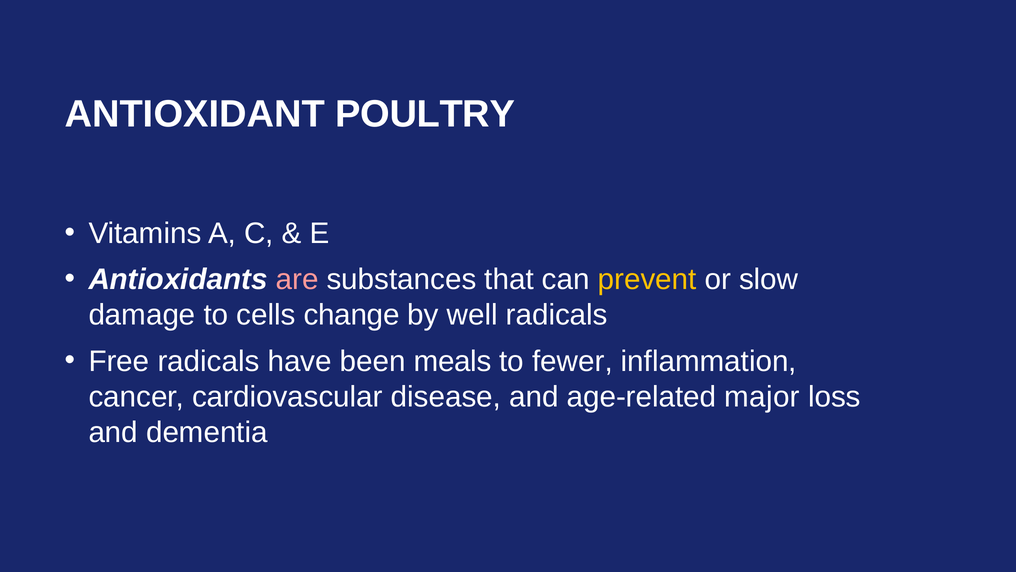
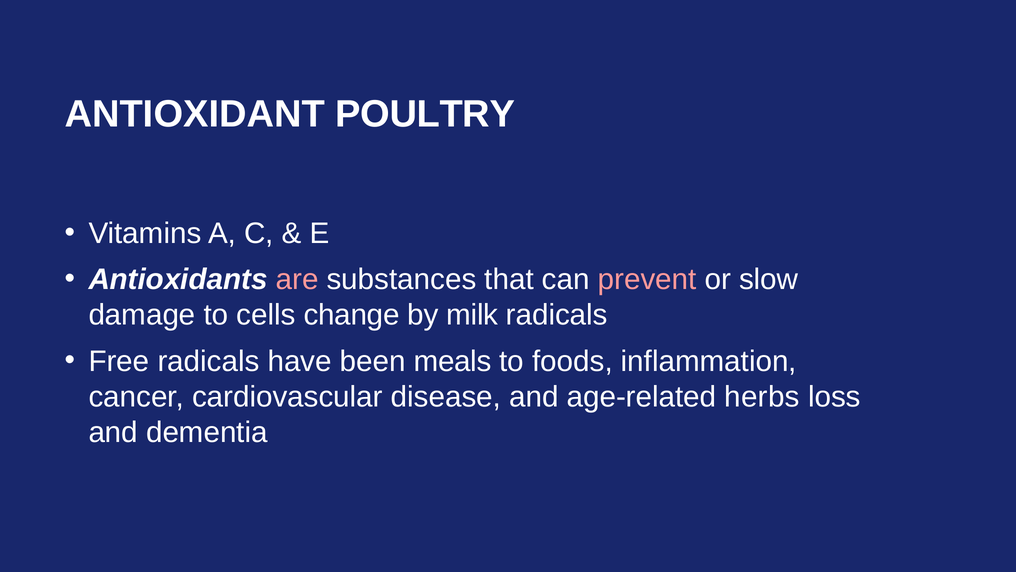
prevent colour: yellow -> pink (647, 279)
well: well -> milk (472, 315)
fewer: fewer -> foods (572, 361)
major: major -> herbs (762, 396)
